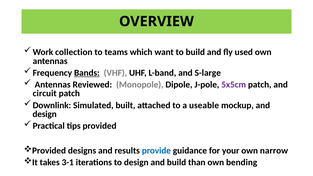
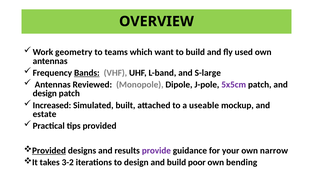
collection: collection -> geometry (74, 52)
circuit: circuit -> design (45, 94)
Downlink: Downlink -> Increased (52, 105)
design: design -> estate (45, 114)
Provided underline: none -> present (49, 151)
provide colour: blue -> purple (156, 151)
3-1: 3-1 -> 3-2 (68, 162)
than: than -> poor (197, 162)
